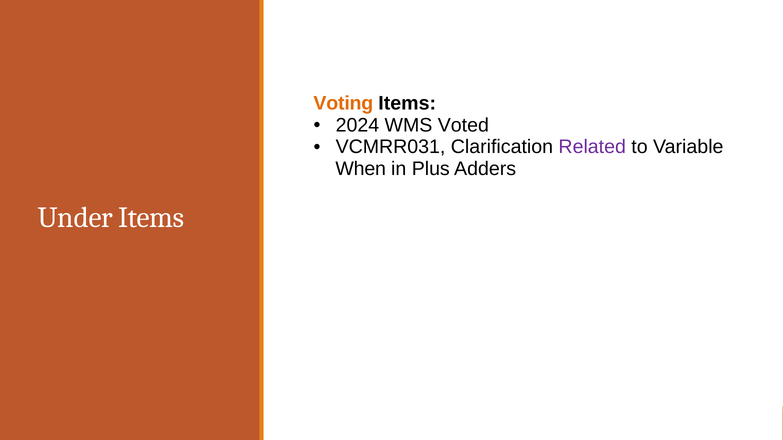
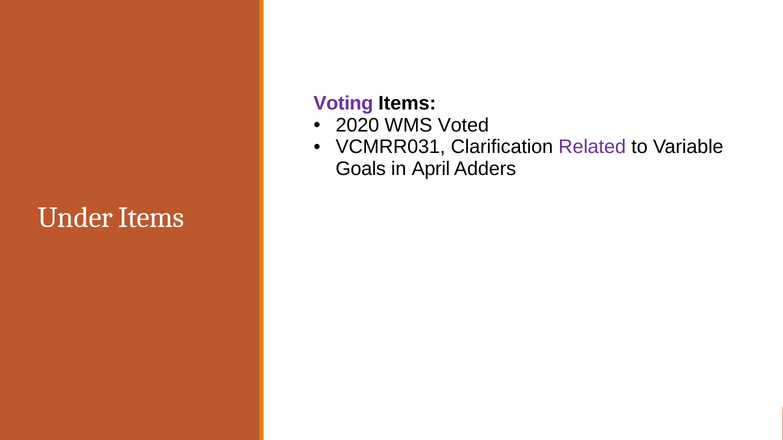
Voting colour: orange -> purple (343, 103)
2024: 2024 -> 2020 (357, 125)
When: When -> Goals (361, 169)
Plus: Plus -> April (431, 169)
